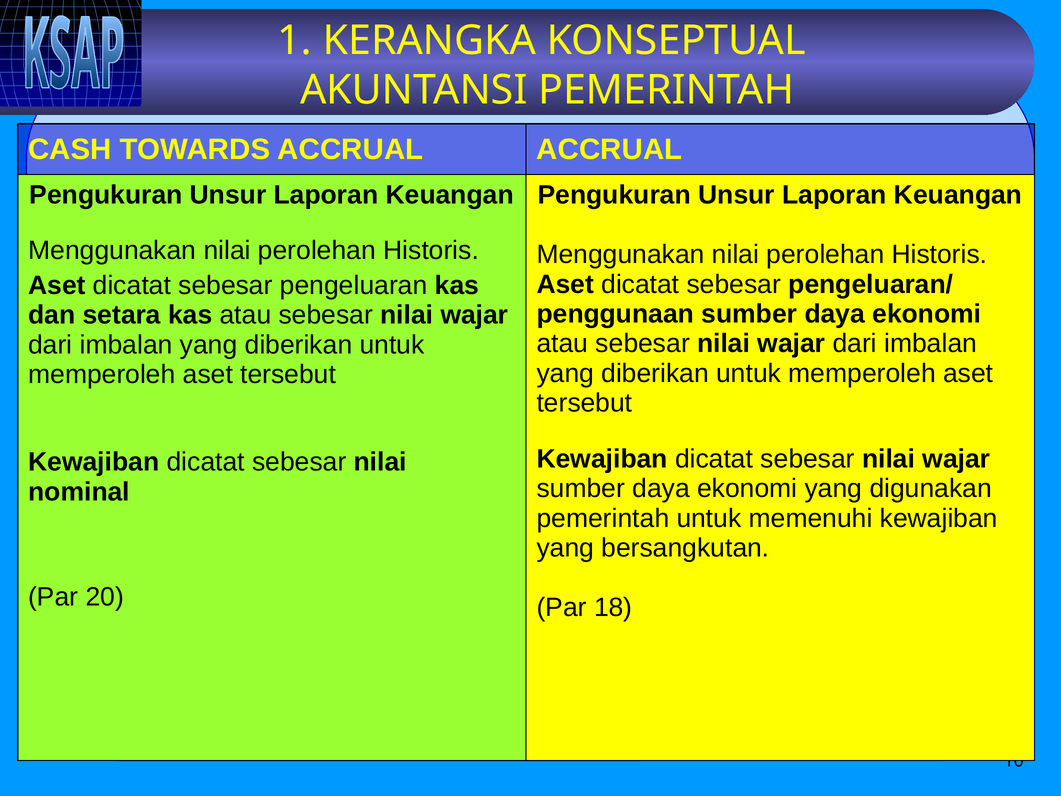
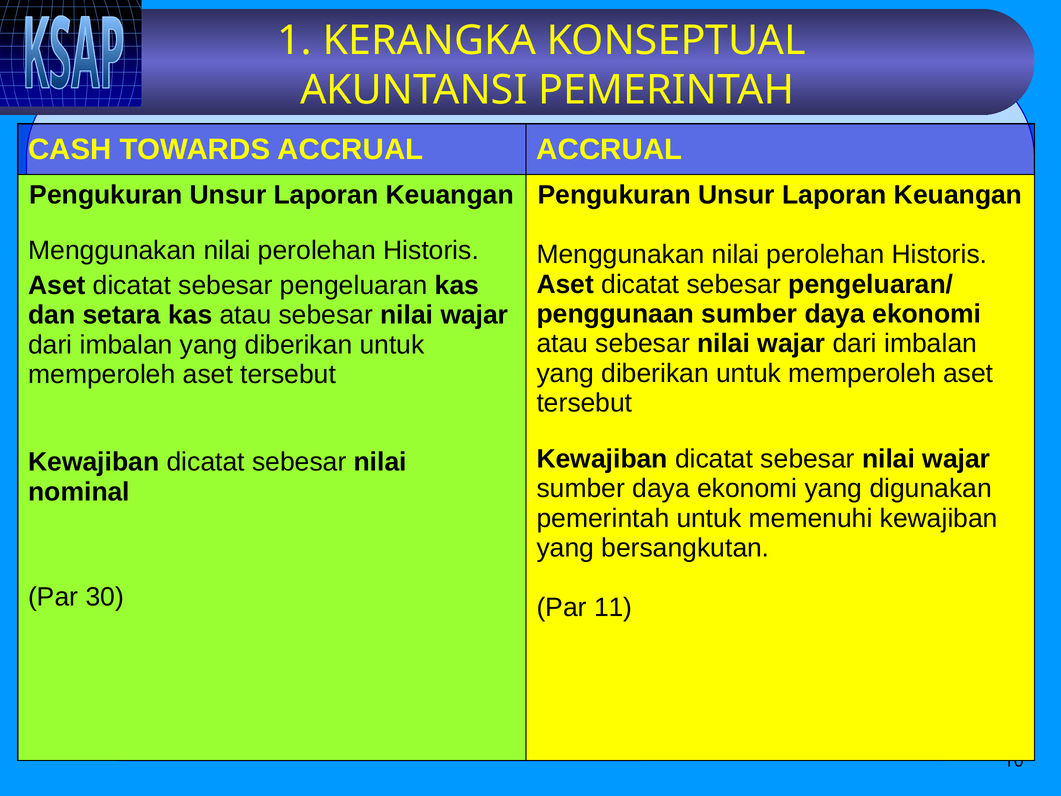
20: 20 -> 30 (105, 597)
18: 18 -> 11 (613, 607)
